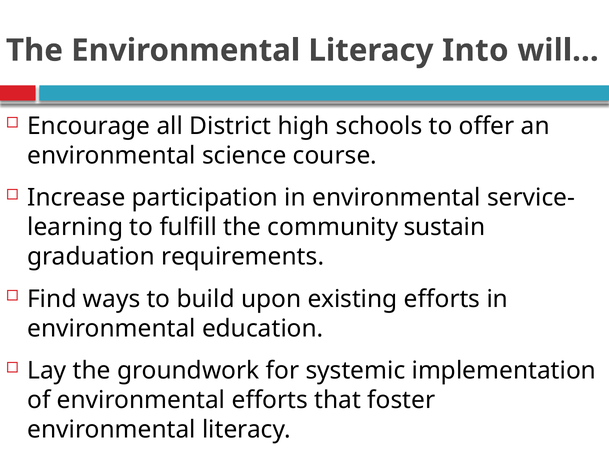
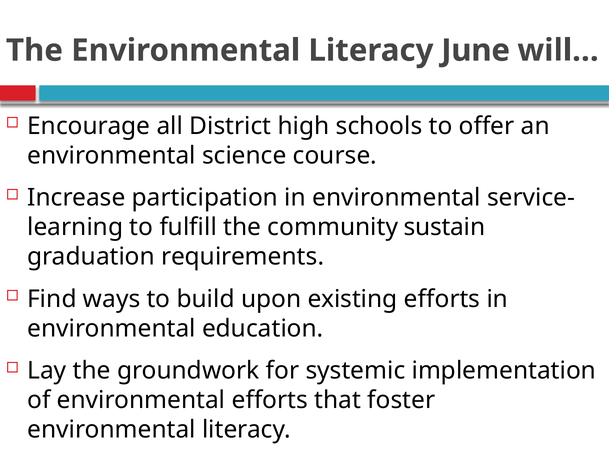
Into: Into -> June (476, 50)
